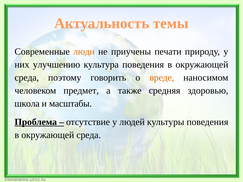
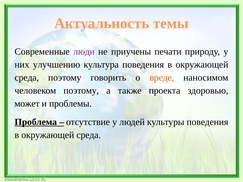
люди colour: orange -> purple (84, 52)
человеком предмет: предмет -> поэтому (81, 91)
средняя: средняя -> проекта (165, 91)
школа: школа -> может (27, 104)
масштабы: масштабы -> проблемы (70, 104)
